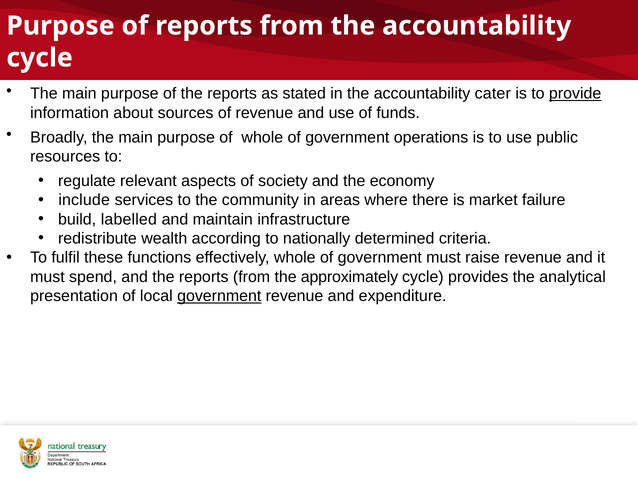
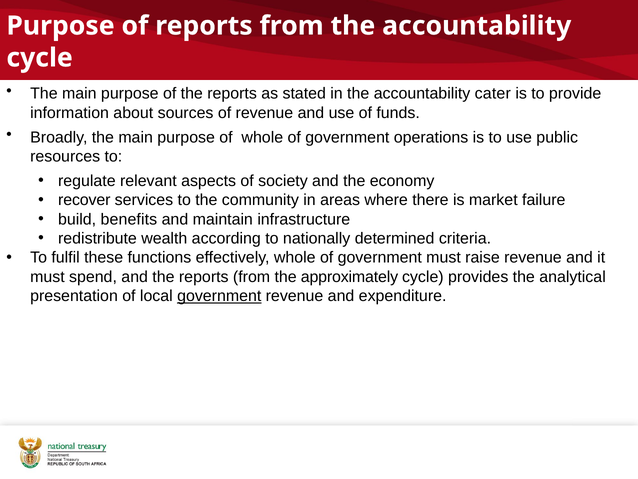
provide underline: present -> none (575, 94)
include: include -> recover (84, 200)
labelled: labelled -> benefits (129, 219)
